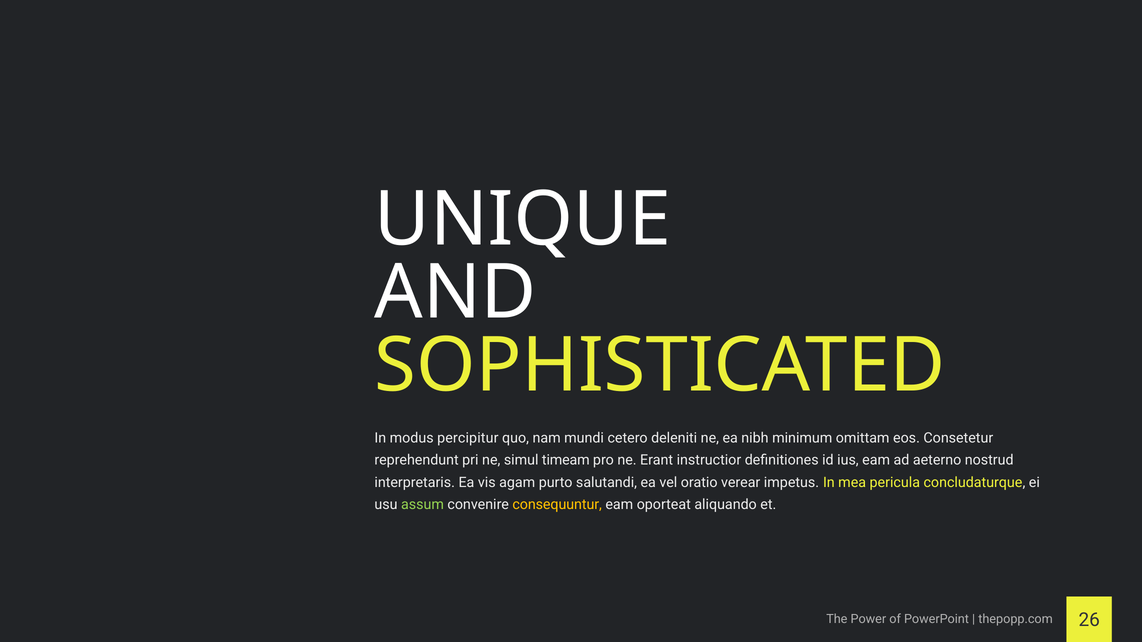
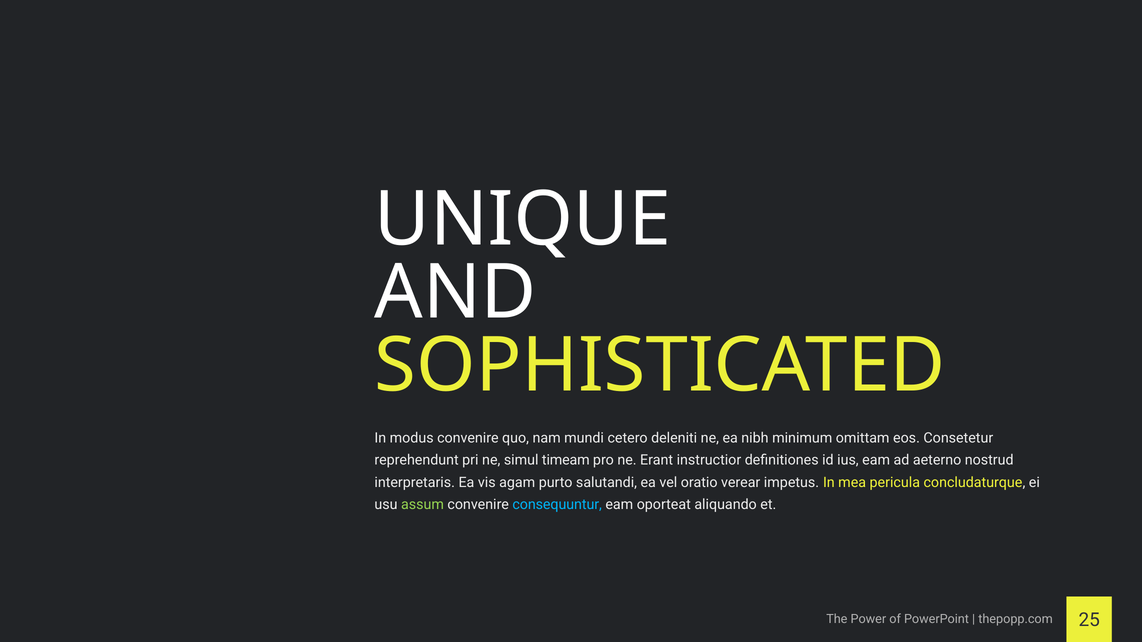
modus percipitur: percipitur -> convenire (468, 438)
consequuntur colour: yellow -> light blue (557, 505)
26: 26 -> 25 (1089, 620)
